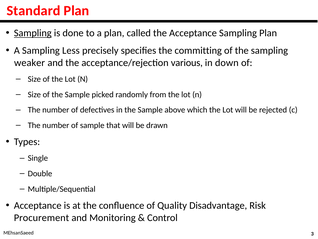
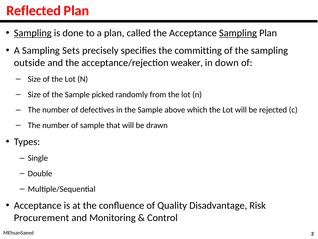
Standard: Standard -> Reflected (34, 11)
Sampling underline: none -> present (238, 33)
Less: Less -> Sets (71, 50)
weaker: weaker -> outside (30, 63)
various: various -> weaker (187, 63)
